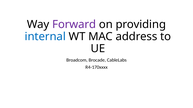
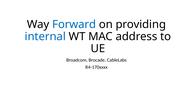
Forward colour: purple -> blue (74, 24)
